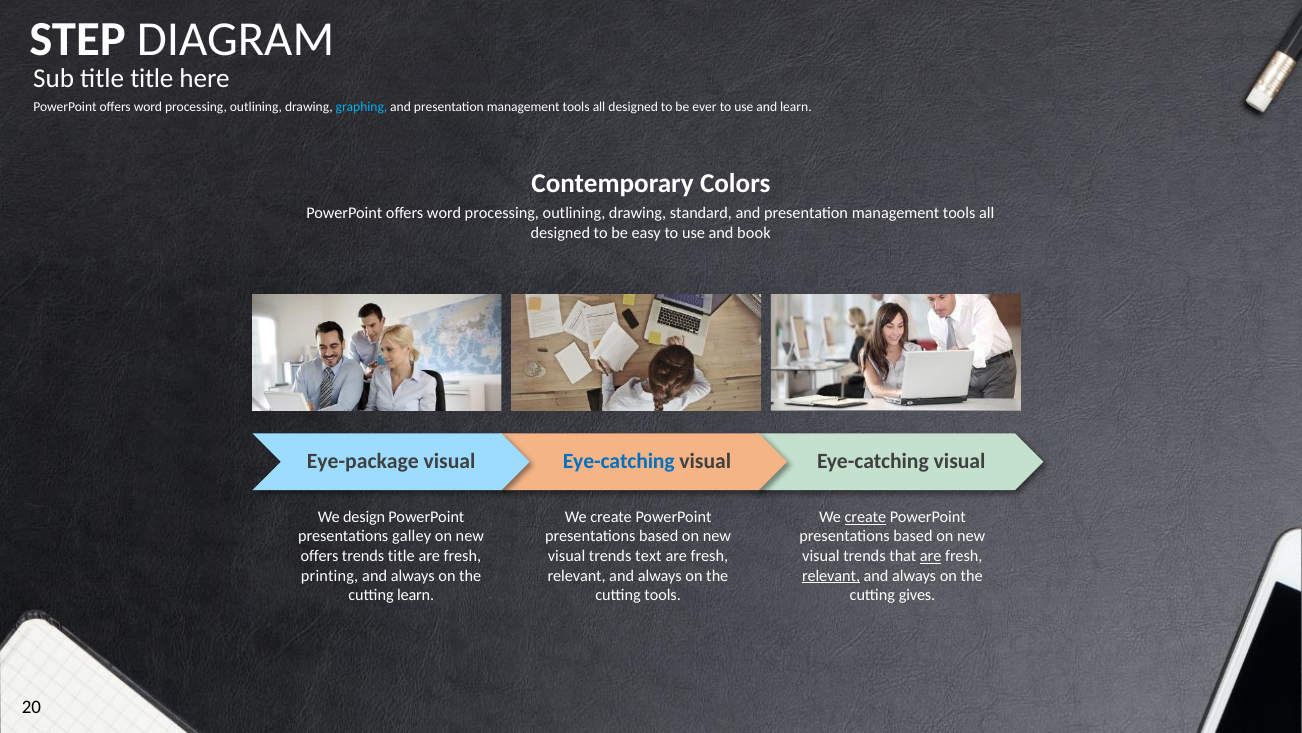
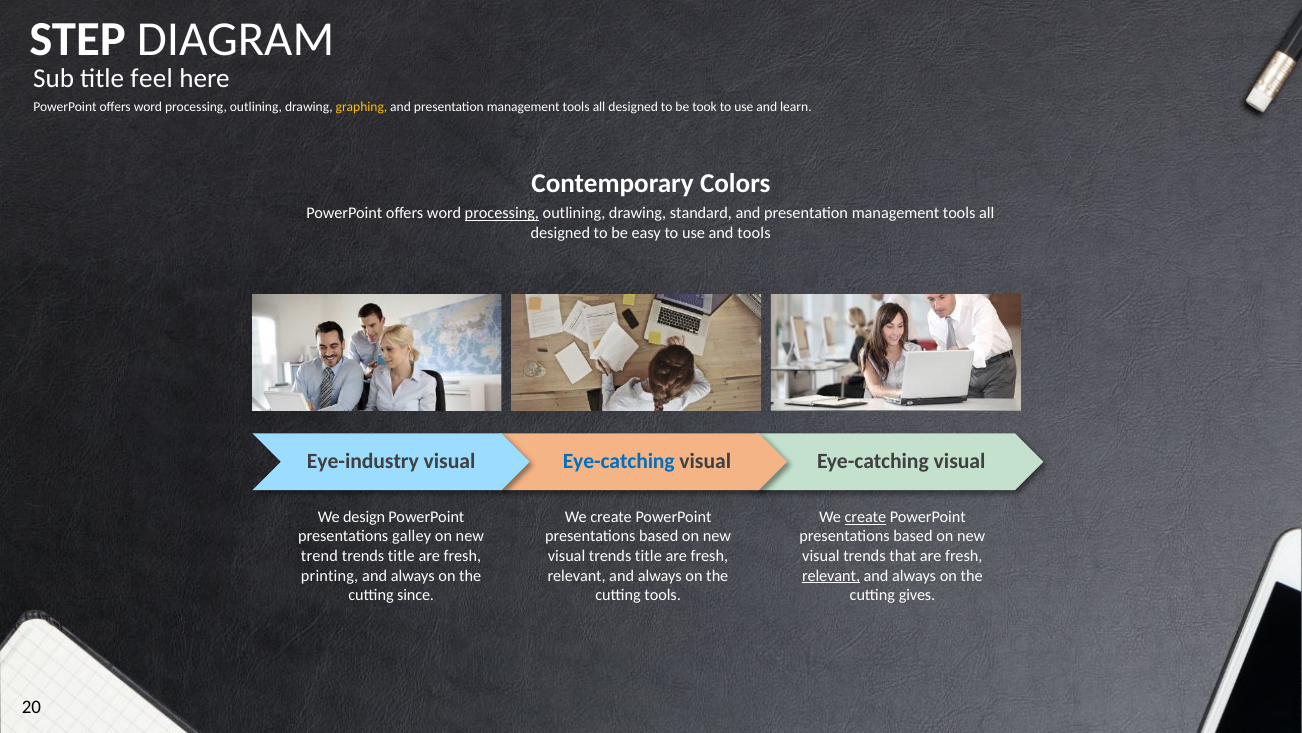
title title: title -> feel (152, 79)
graphing colour: light blue -> yellow (361, 107)
ever: ever -> took (705, 107)
processing underline: none -> present (502, 213)
and book: book -> tools (754, 232)
Eye-package: Eye-package -> Eye-industry (363, 460)
offers: offers -> trend (319, 556)
visual trends text: text -> title (648, 556)
are underline: present -> none (931, 556)
cutting learn: learn -> since (416, 595)
